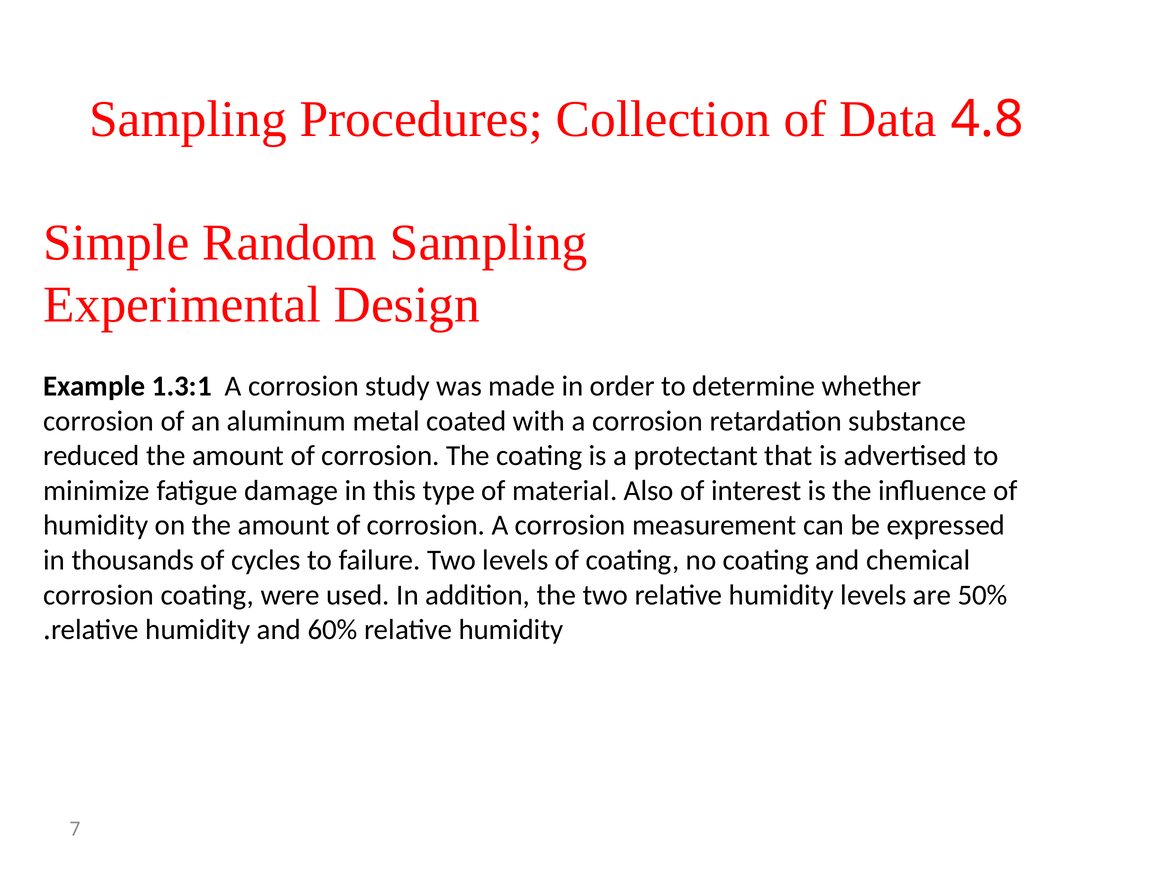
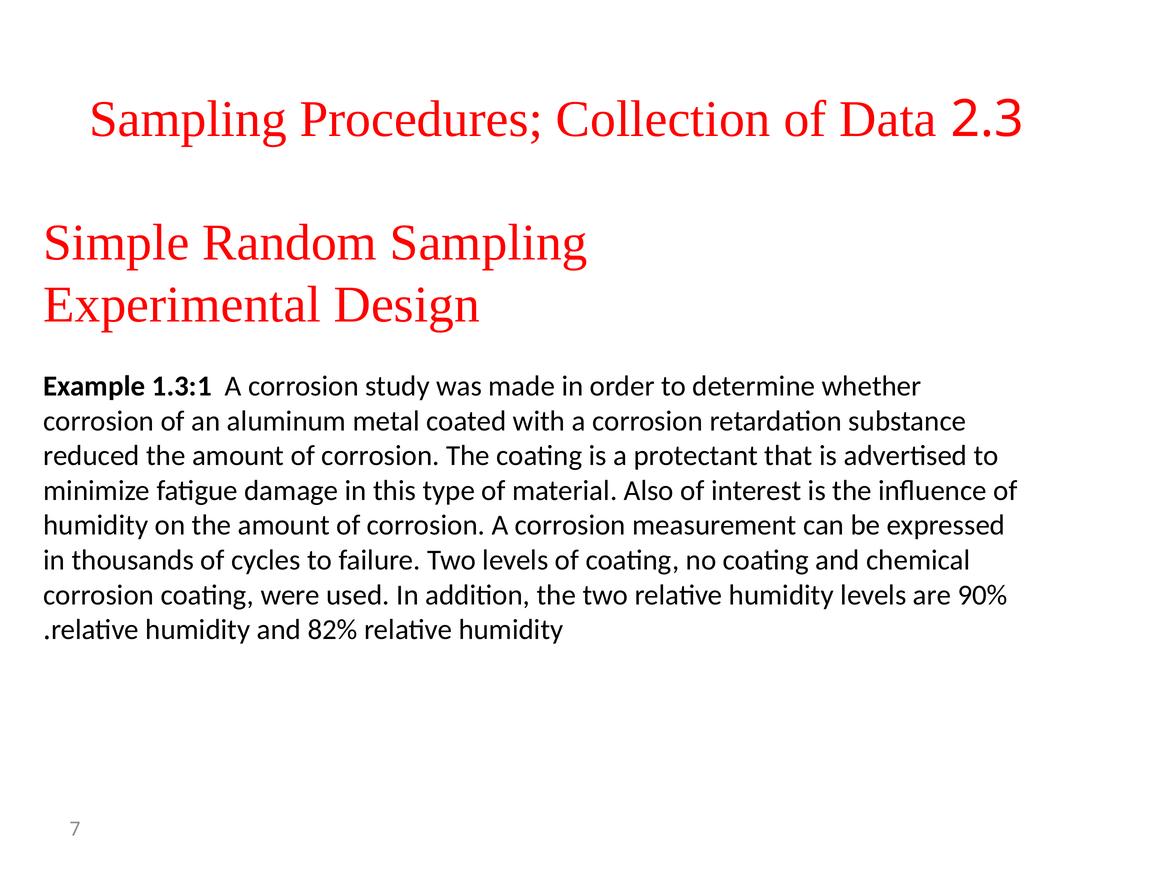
4.8: 4.8 -> 2.3 (987, 119)
50%: 50% -> 90% (983, 595)
60%: 60% -> 82% (333, 630)
